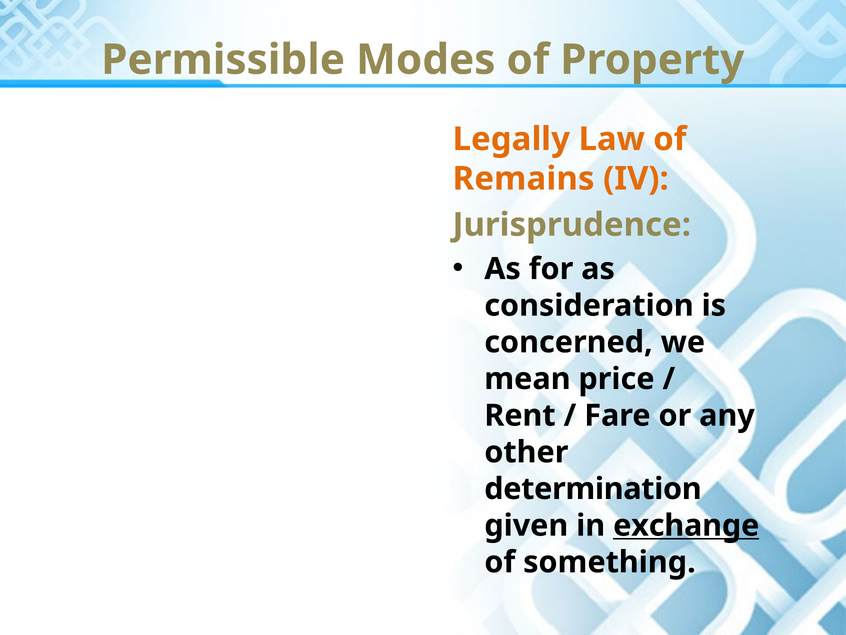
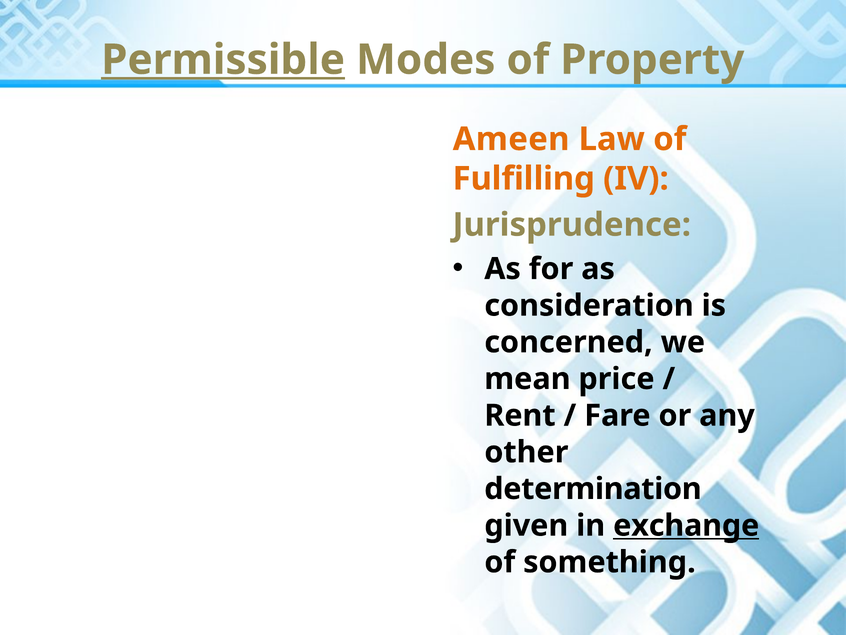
Permissible underline: none -> present (223, 60)
Legally: Legally -> Ameen (511, 139)
Remains: Remains -> Fulfilling (524, 179)
